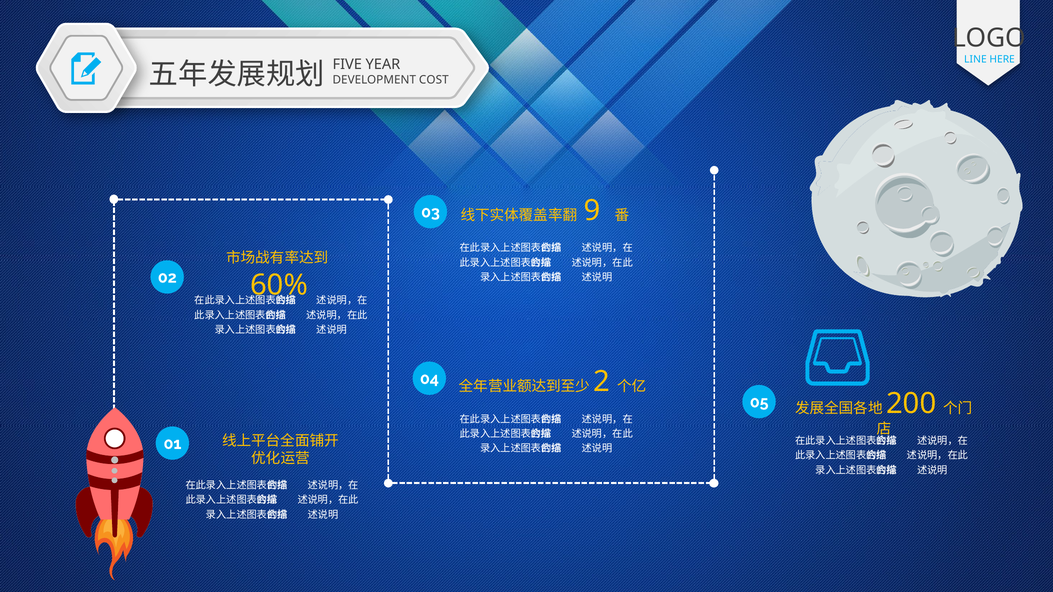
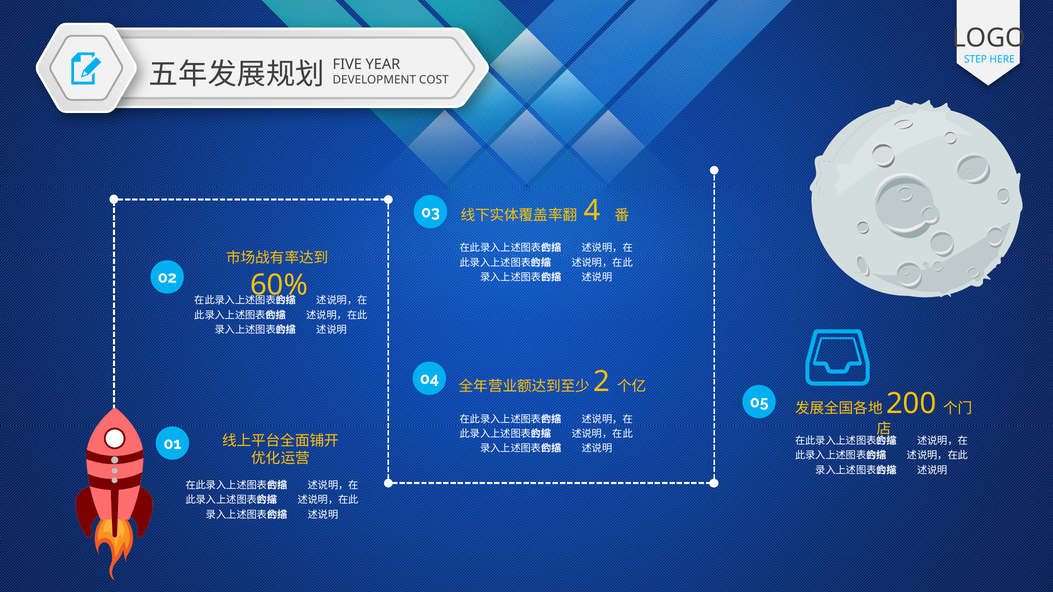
LINE: LINE -> STEP (975, 59)
9: 9 -> 4 (592, 211)
